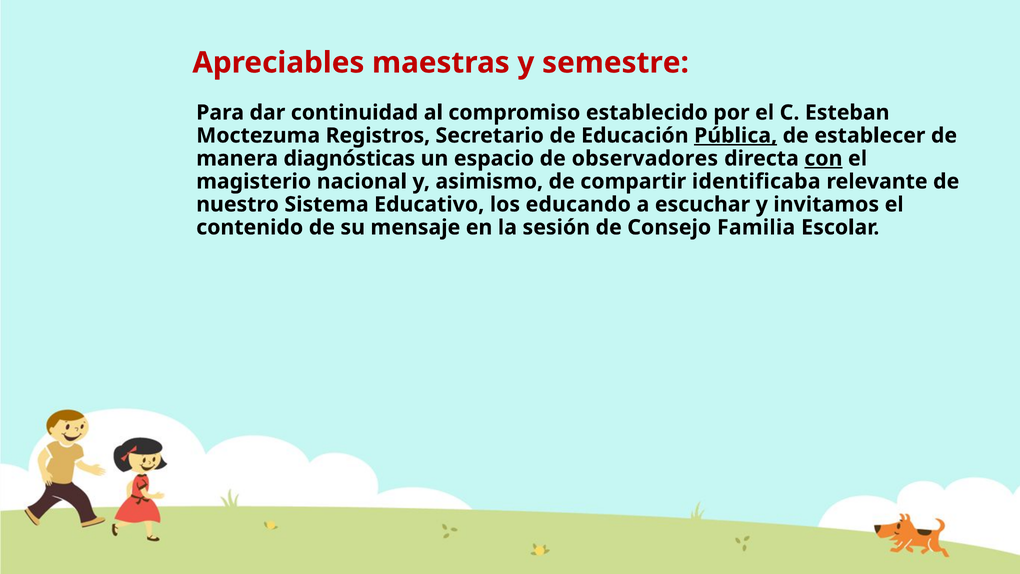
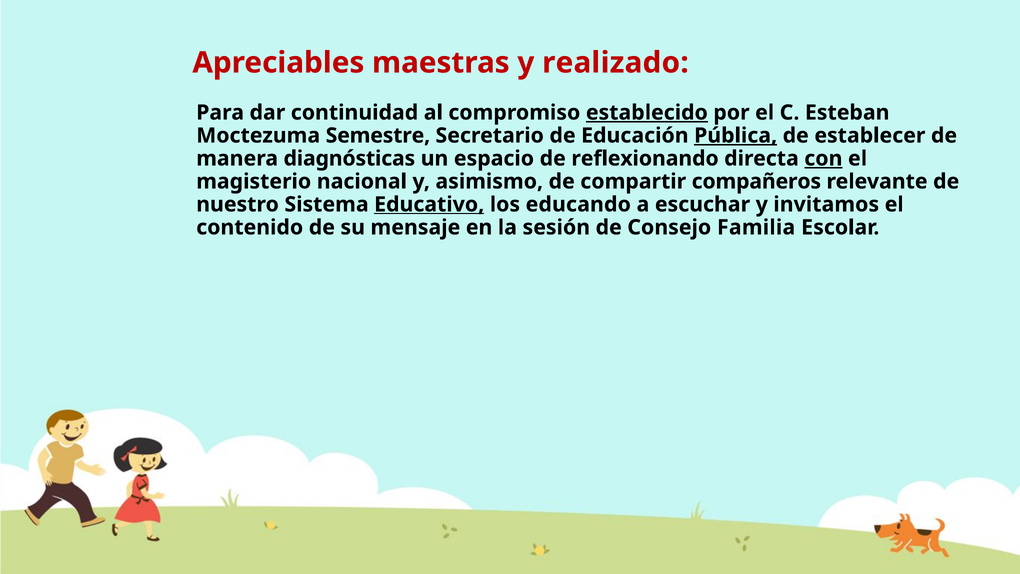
semestre: semestre -> realizado (615, 63)
establecido underline: none -> present (647, 113)
Registros: Registros -> Semestre (378, 136)
observadores: observadores -> reflexionando (645, 158)
identificaba: identificaba -> compañeros (756, 181)
Educativo underline: none -> present (429, 204)
